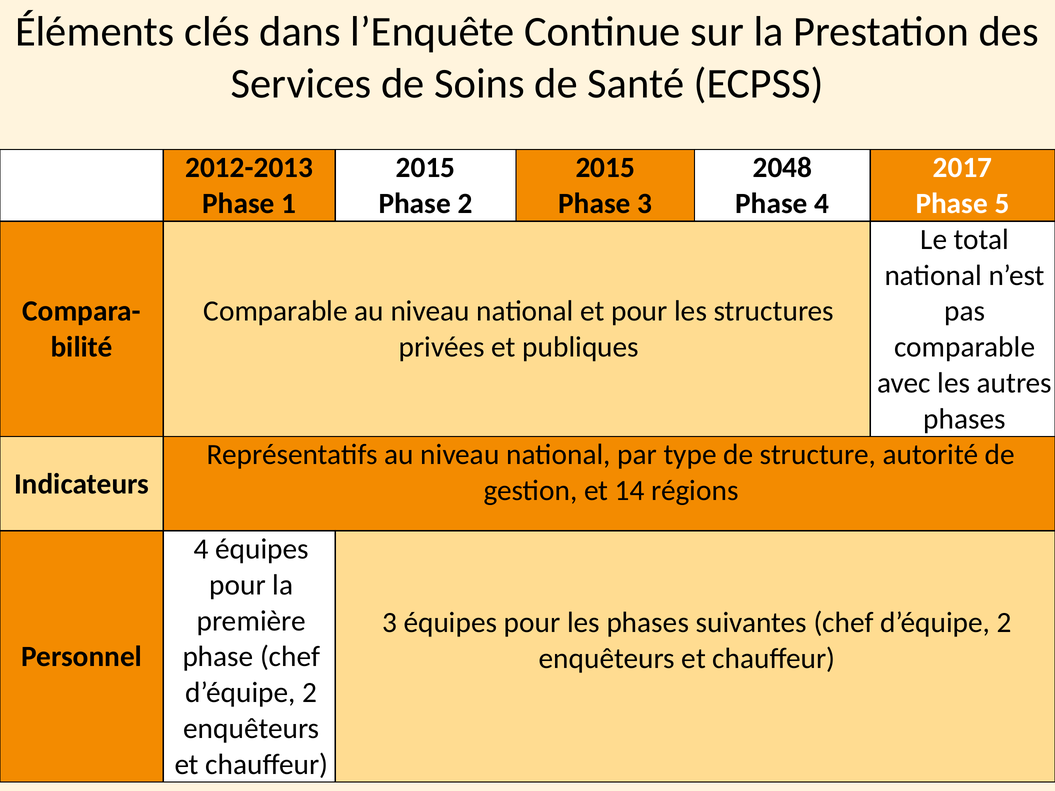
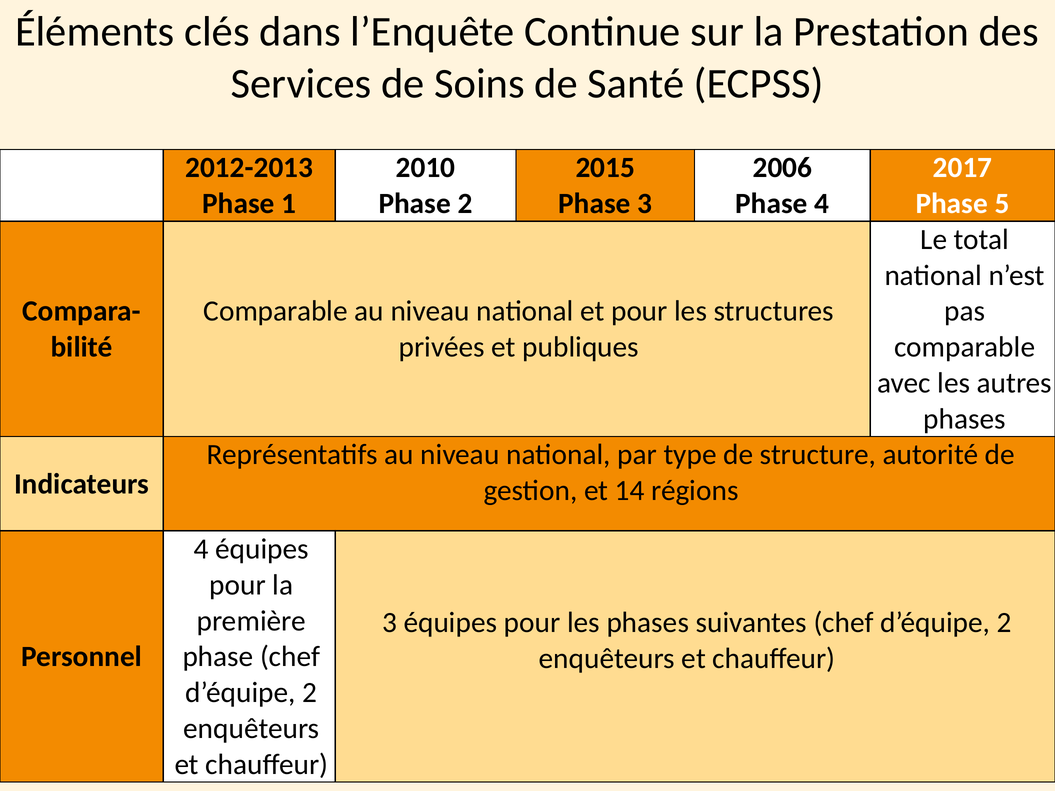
2015: 2015 -> 2010 (426, 168)
2048: 2048 -> 2006 (782, 168)
